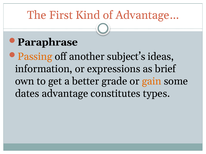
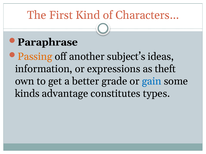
Advantage…: Advantage… -> Characters… (147, 15)
brief: brief -> theft (165, 69)
gain colour: orange -> blue (152, 81)
dates: dates -> kinds (27, 94)
